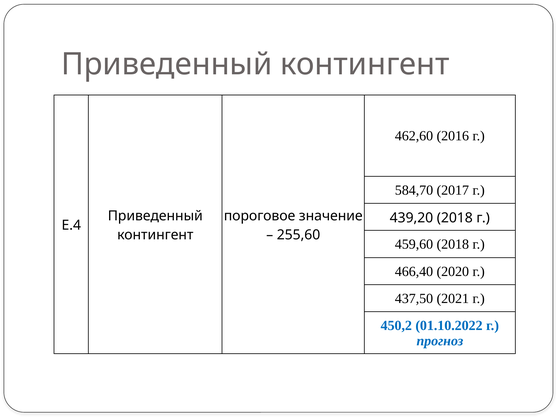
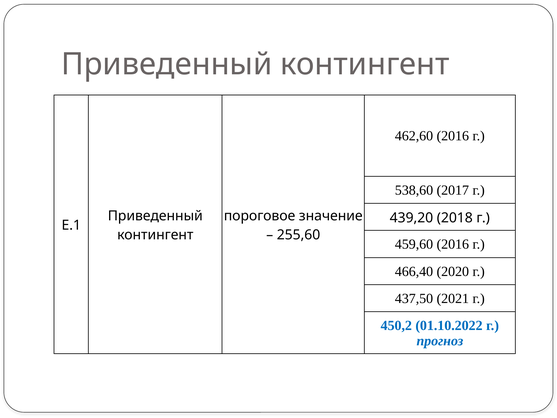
584,70: 584,70 -> 538,60 (414, 190)
Е.4: Е.4 -> Е.1 (71, 225)
459,60 2018: 2018 -> 2016 (453, 244)
